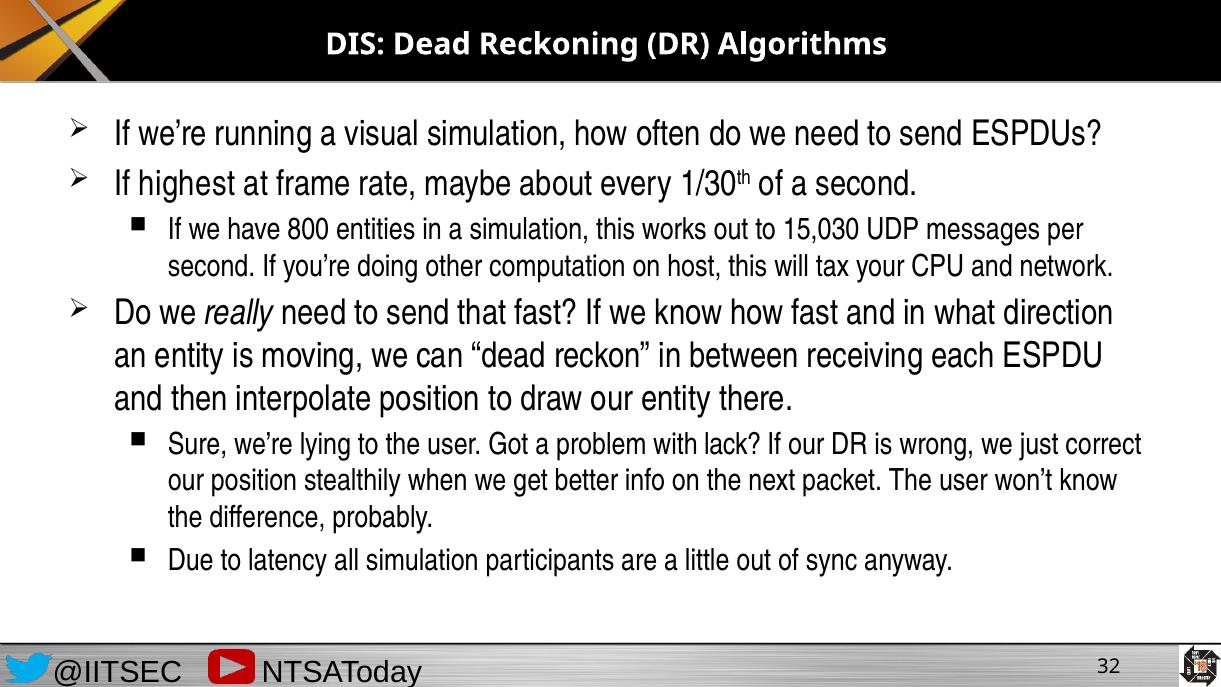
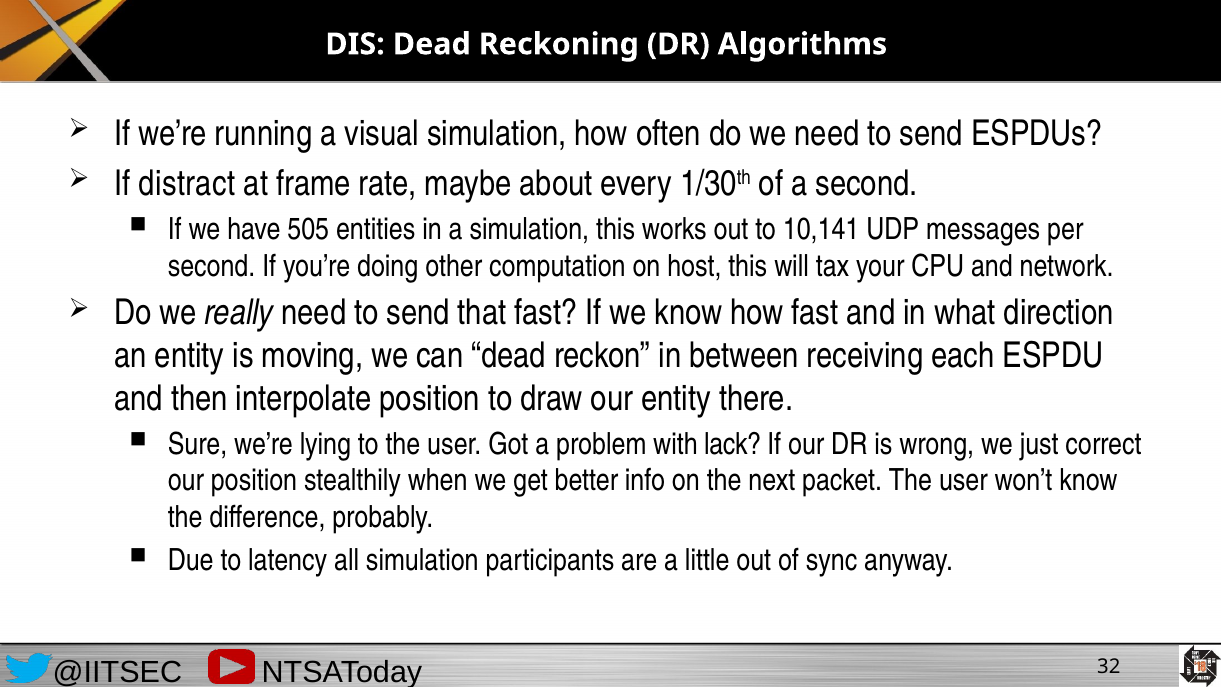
highest: highest -> distract (187, 184)
800: 800 -> 505 (308, 229)
15,030: 15,030 -> 10,141 (821, 229)
